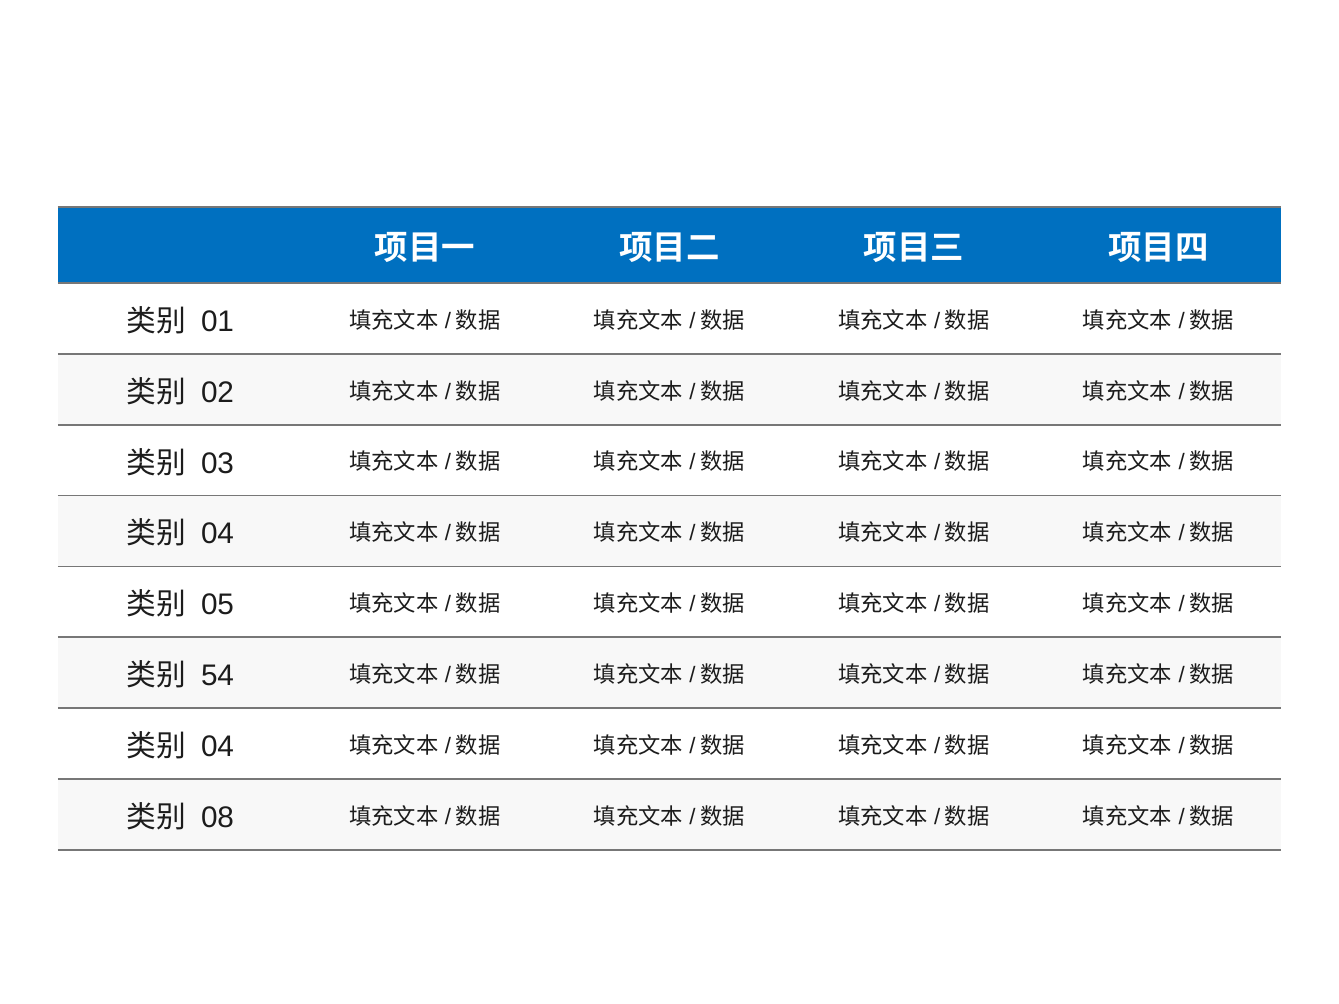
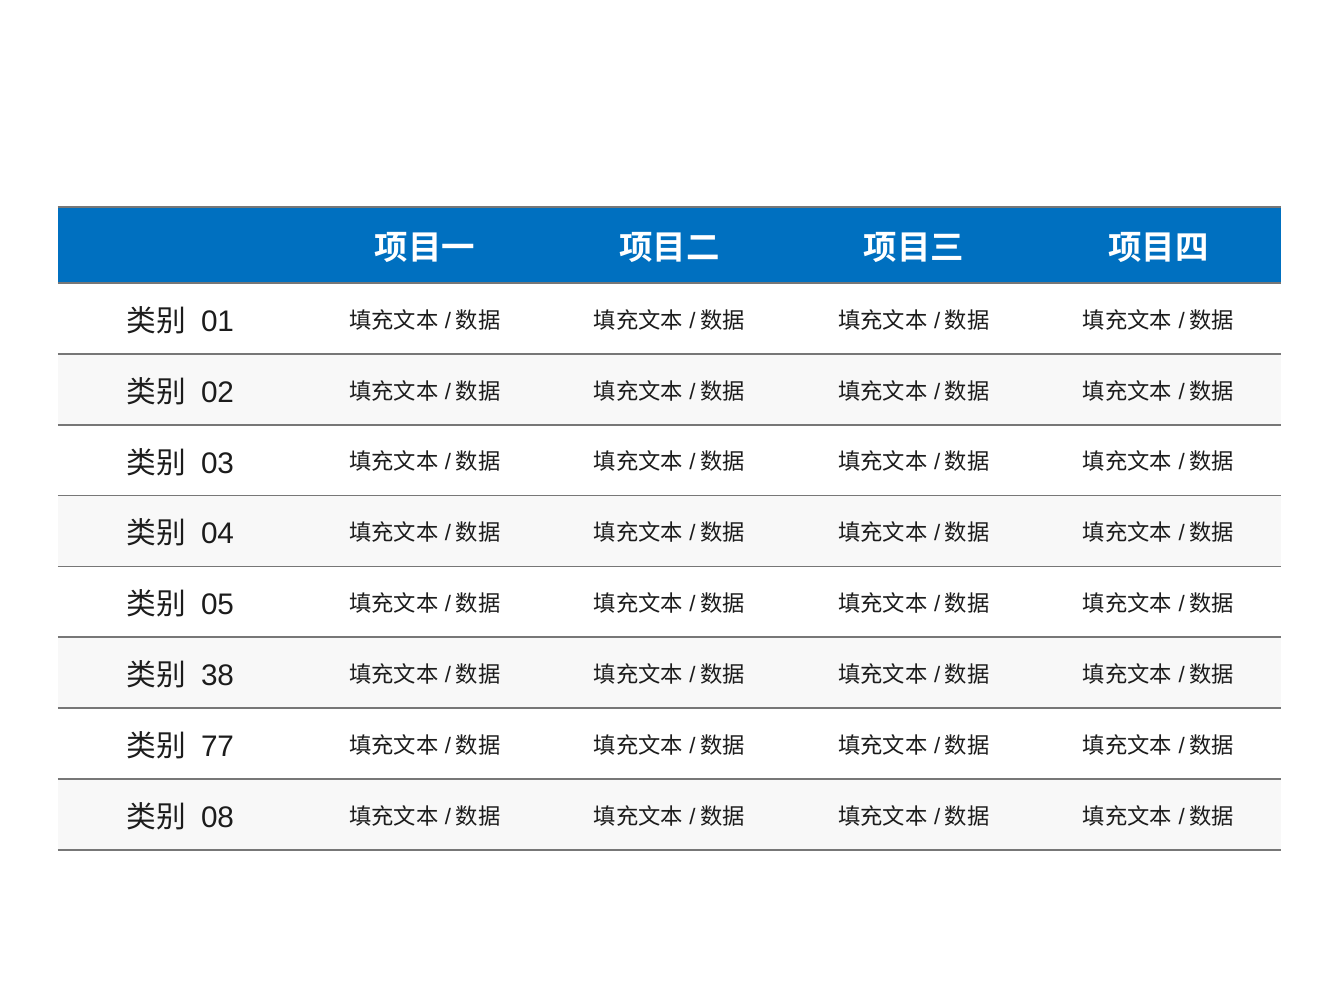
54: 54 -> 38 (217, 676)
04: 04 -> 77 (217, 747)
